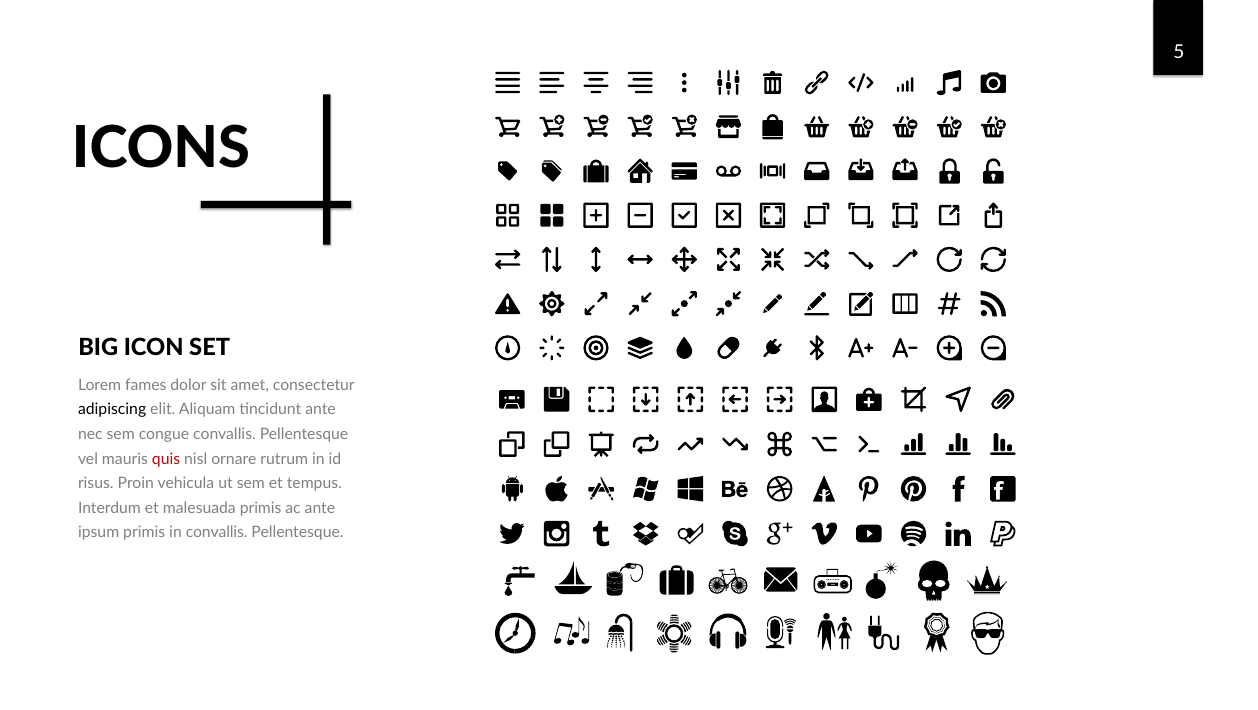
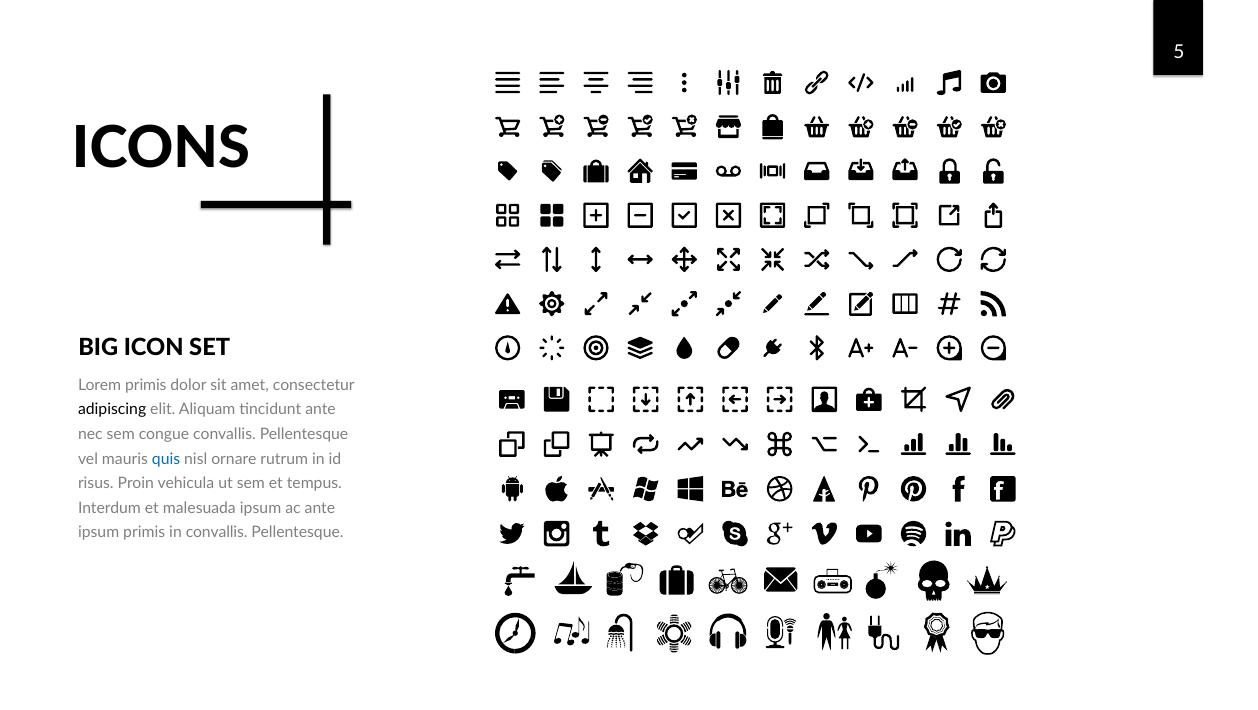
Lorem fames: fames -> primis (146, 385)
quis colour: red -> blue (166, 458)
malesuada primis: primis -> ipsum (261, 508)
